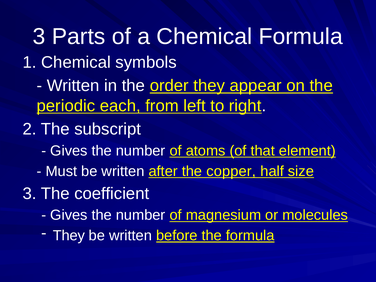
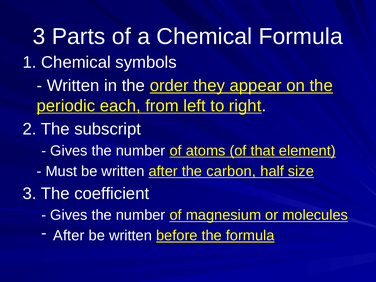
copper: copper -> carbon (231, 171)
They: They -> After (69, 236)
